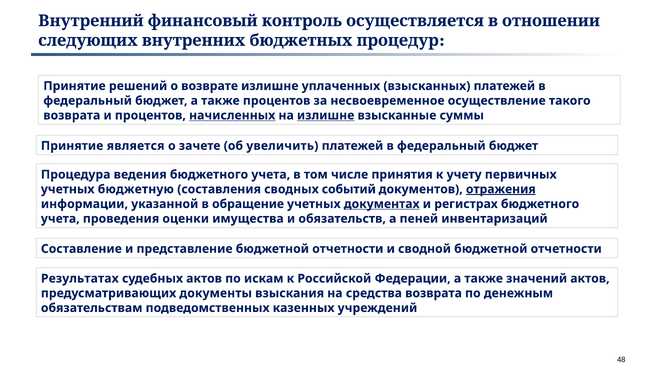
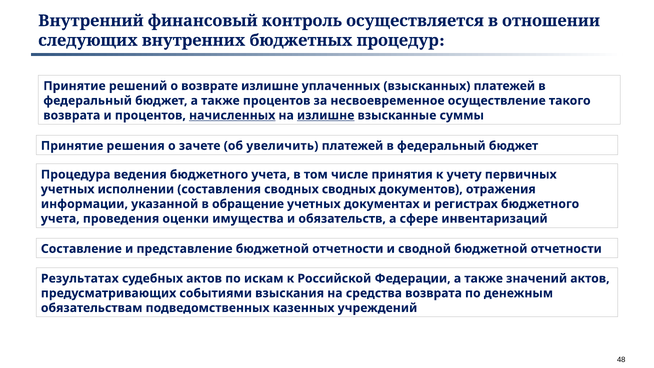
является: является -> решения (136, 146)
бюджетную: бюджетную -> исполнении (136, 189)
сводных событий: событий -> сводных (349, 189)
отражения underline: present -> none (501, 189)
документах underline: present -> none (382, 204)
пеней: пеней -> сфере (419, 219)
документы: документы -> событиями (216, 293)
